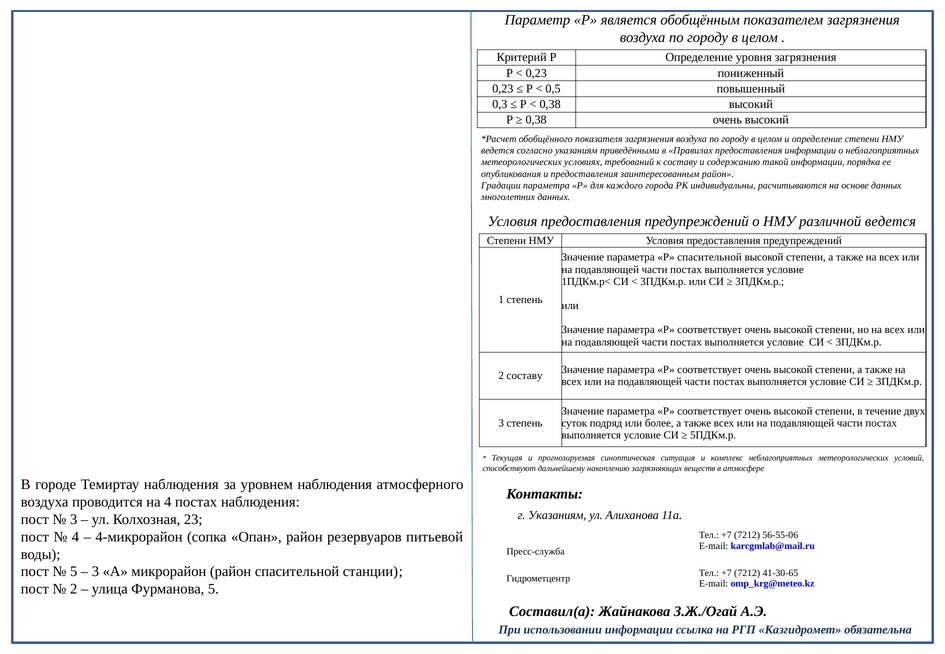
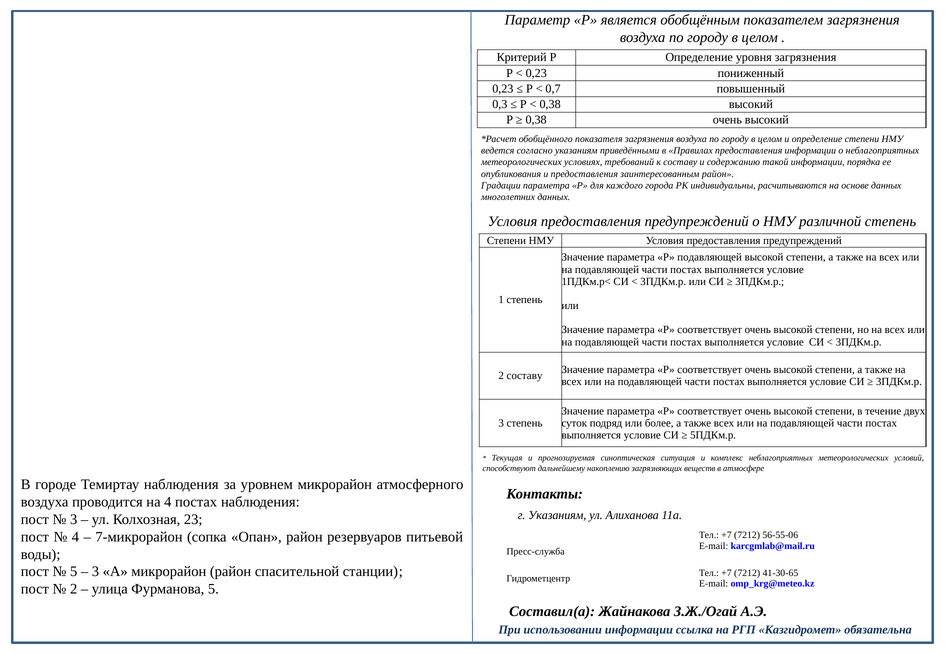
0,5: 0,5 -> 0,7 (553, 89)
различной ведется: ведется -> степень (890, 222)
Р спасительной: спасительной -> подавляющей (710, 257)
уровнем наблюдения: наблюдения -> микрорайон (335, 485)
4-микрорайон: 4-микрорайон -> 7-микрорайон (139, 537)
